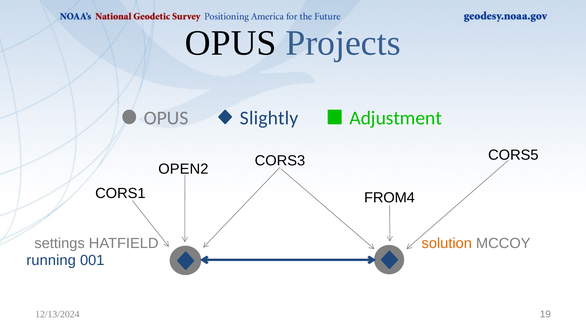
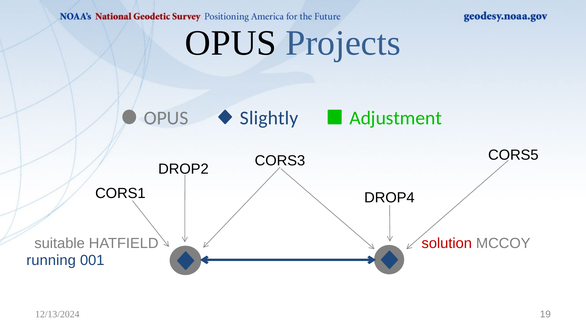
OPEN2: OPEN2 -> DROP2 (183, 169)
FROM4: FROM4 -> DROP4 (389, 198)
settings: settings -> suitable (60, 244)
solution colour: orange -> red (447, 244)
